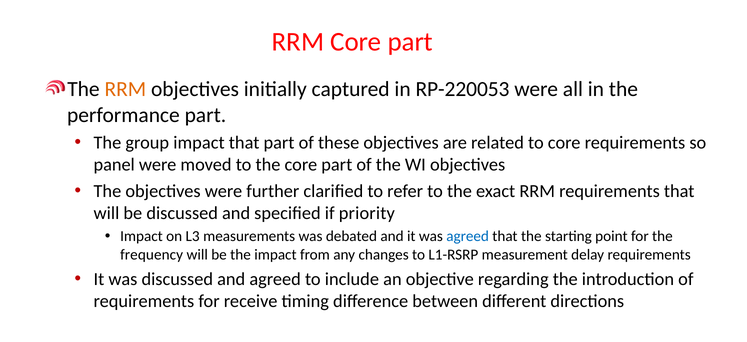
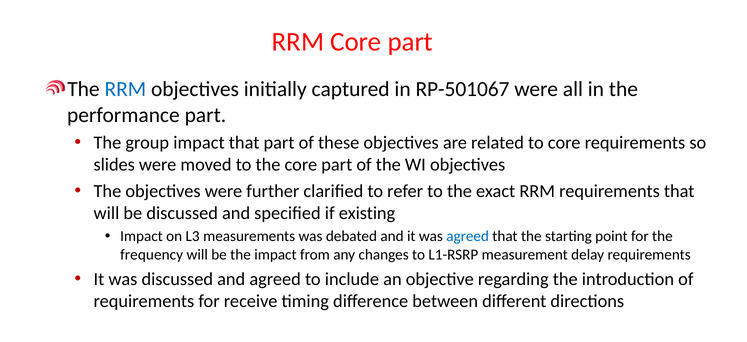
RRM colour: orange -> blue (125, 89)
RP-220053: RP-220053 -> RP-501067 (463, 89)
panel: panel -> slides (114, 165)
priority: priority -> existing (367, 213)
